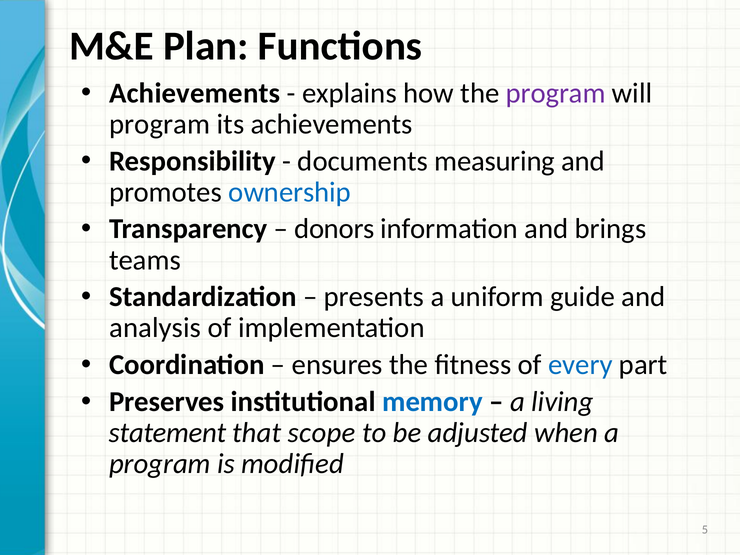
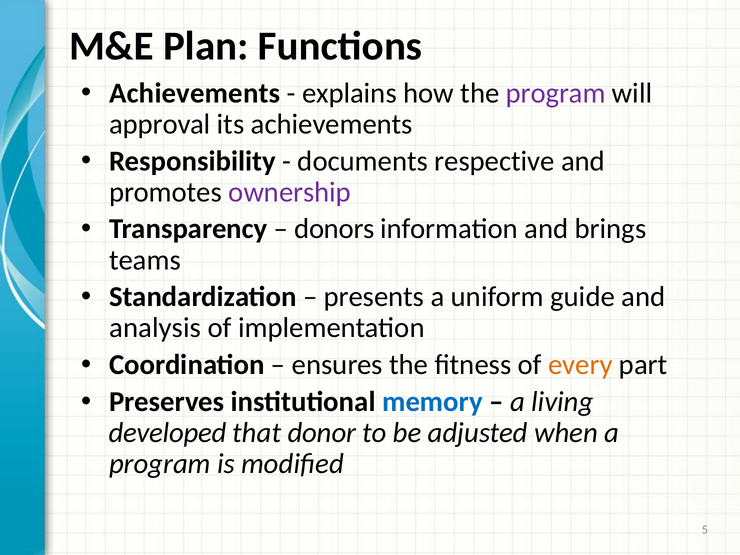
program: program -> approval (160, 124)
measuring: measuring -> respective (495, 161)
ownership colour: blue -> purple (290, 192)
every colour: blue -> orange (580, 365)
statement: statement -> developed (168, 433)
scope: scope -> donor (322, 433)
